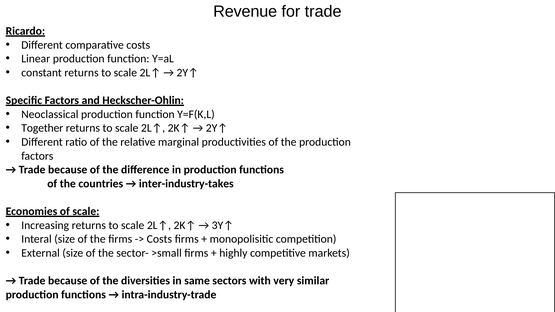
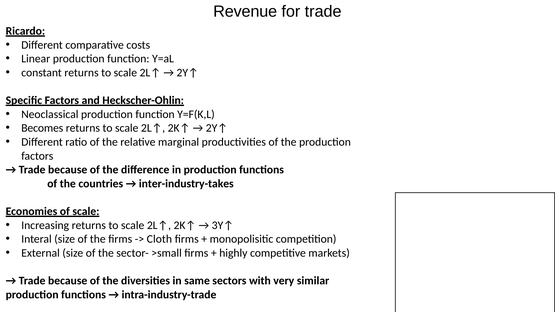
Together: Together -> Becomes (42, 128)
Costs: Costs -> Cloth (159, 239)
